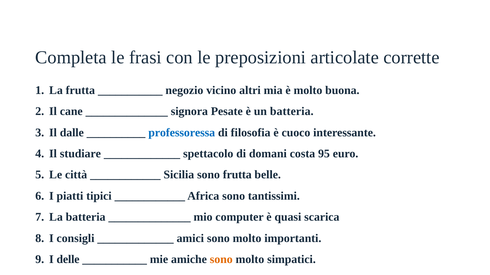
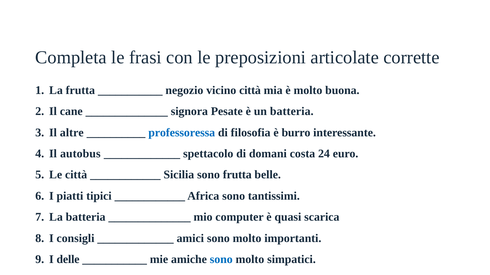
vicino altri: altri -> città (250, 90)
dalle: dalle -> altre (72, 133)
cuoco: cuoco -> burro (296, 133)
studiare: studiare -> autobus (80, 154)
95: 95 -> 24 (324, 154)
sono colour: orange -> blue (221, 260)
